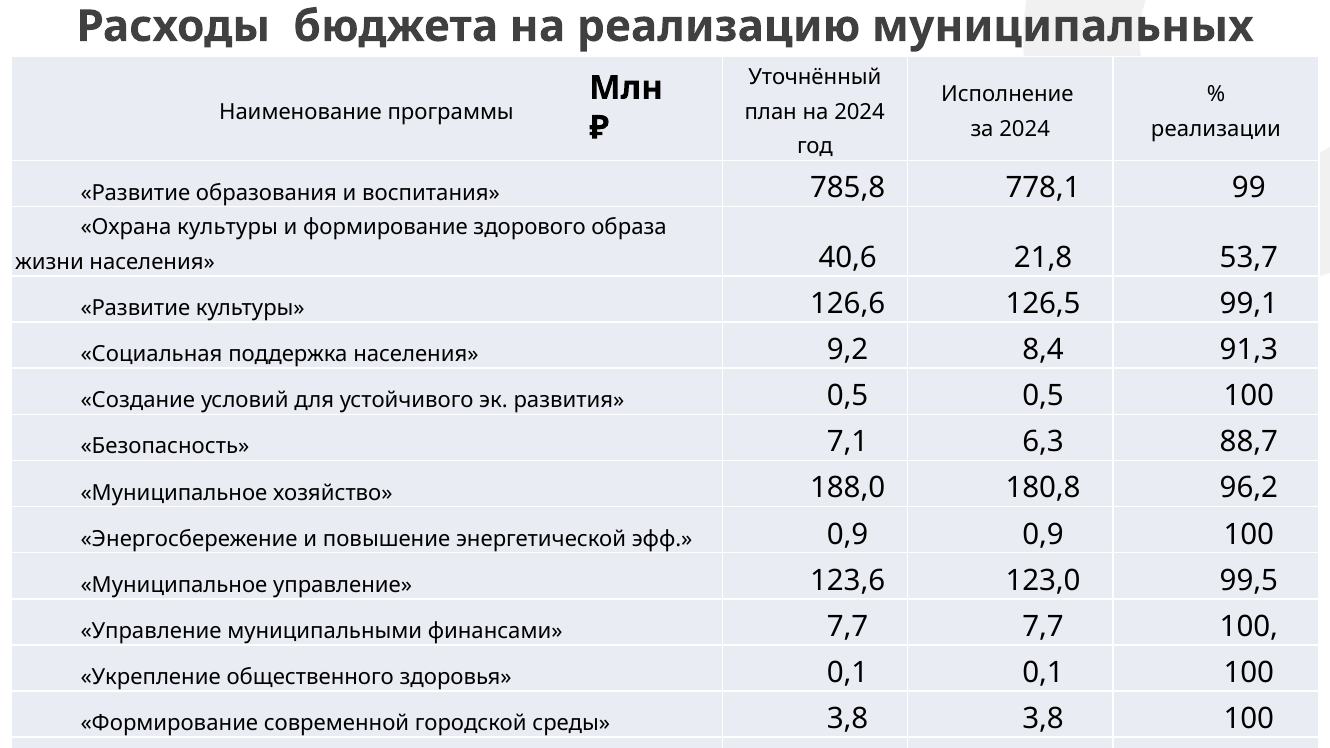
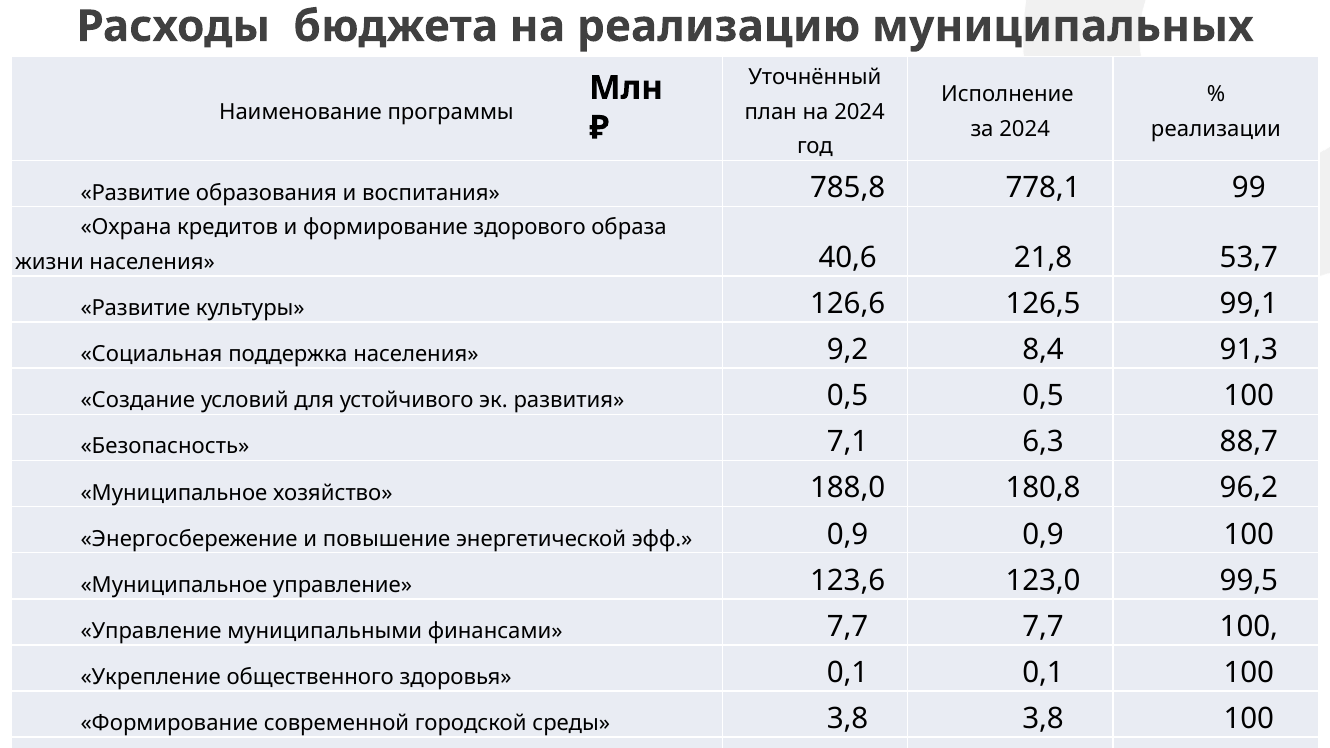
Охрана культуры: культуры -> кредитов (228, 228)
